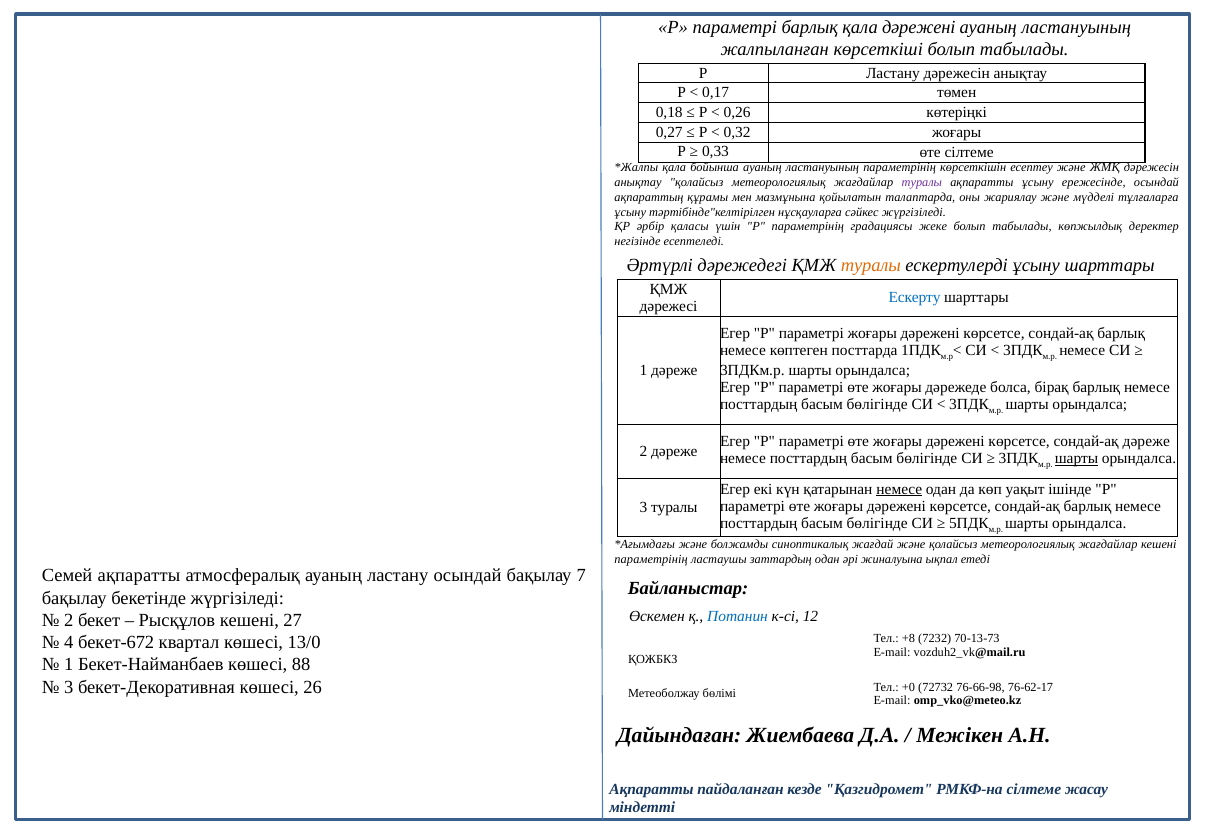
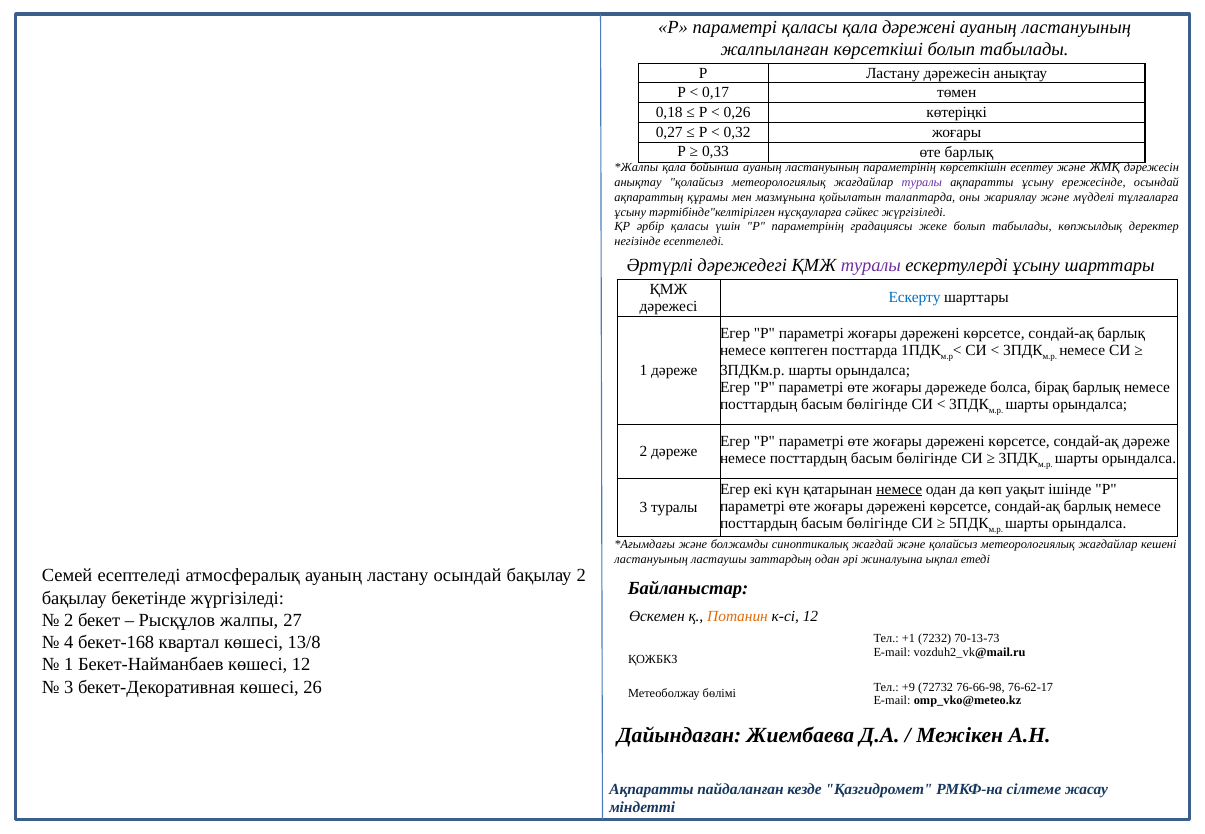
параметрі барлық: барлық -> қаласы (810, 27)
өте сілтеме: сілтеме -> барлық (969, 152)
туралы colour: orange -> purple (871, 265)
шарты underline: present -> none (1077, 459)
параметрінің: параметрінің -> ластануының (651, 559)
Семей ақпаратты: ақпаратты -> есептеледі (139, 576)
бақылау 7: 7 -> 2 (581, 576)
Потанин colour: blue -> orange (738, 616)
Рысқұлов кешені: кешені -> жалпы (249, 620)
+8: +8 -> +1 (908, 639)
бекет-672: бекет-672 -> бекет-168 (116, 643)
13/0: 13/0 -> 13/8 (304, 643)
көшесі 88: 88 -> 12 (301, 665)
+0: +0 -> +9 (908, 687)
